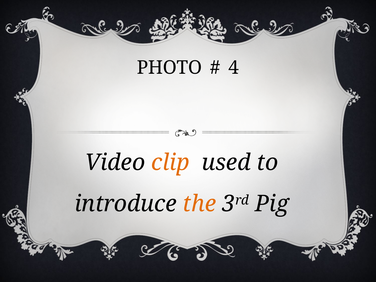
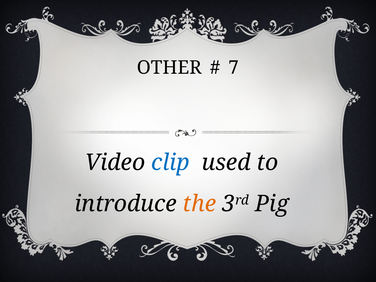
PHOTO: PHOTO -> OTHER (169, 68)
4: 4 -> 7 (234, 68)
clip colour: orange -> blue (170, 163)
